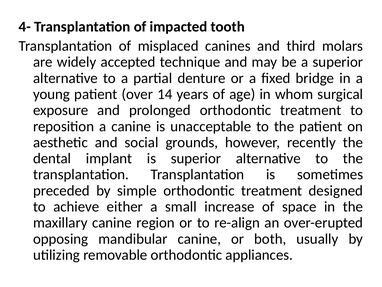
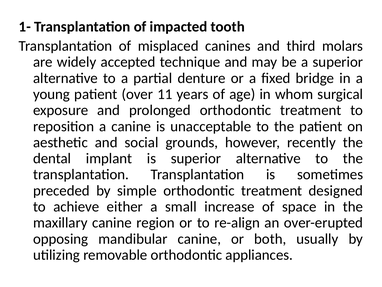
4-: 4- -> 1- (25, 27)
14: 14 -> 11 (165, 94)
